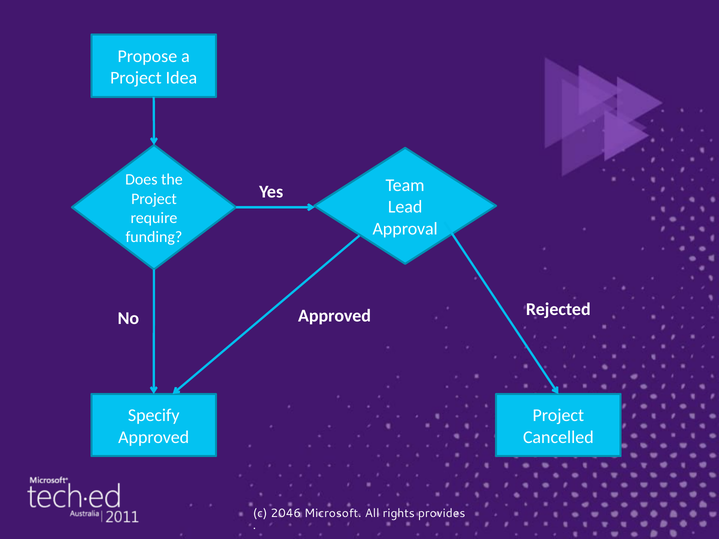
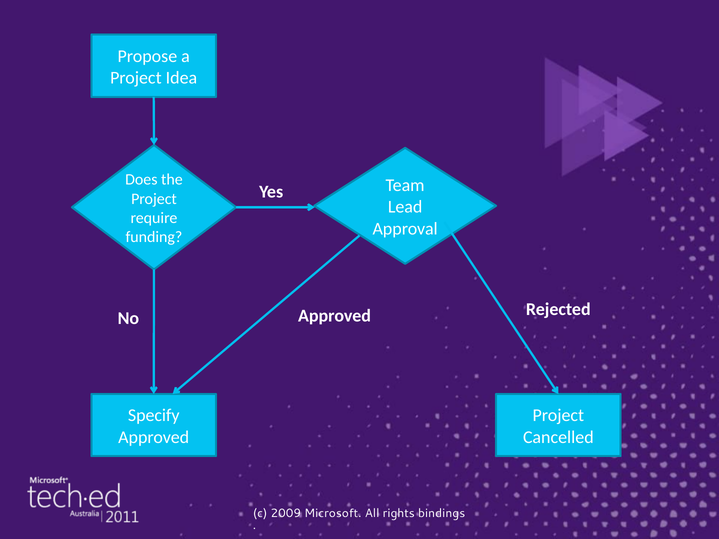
2046: 2046 -> 2009 (286, 514)
provides: provides -> bindings (442, 514)
